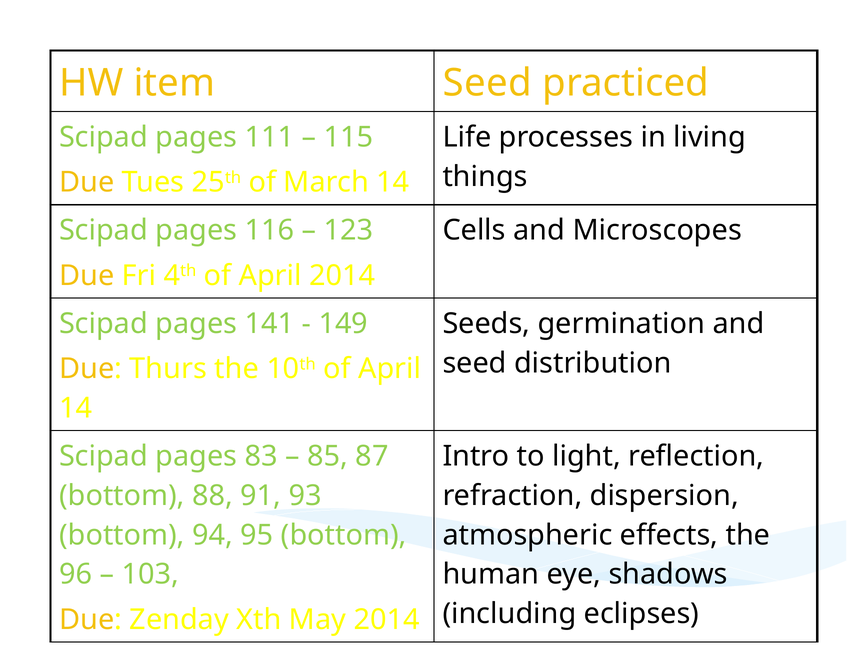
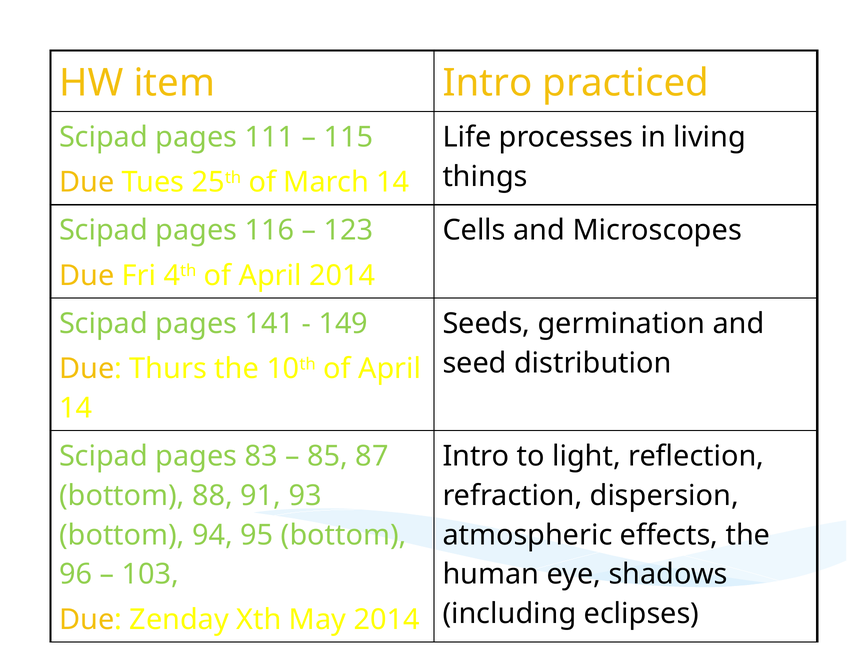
item Seed: Seed -> Intro (487, 83)
